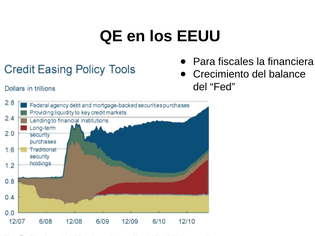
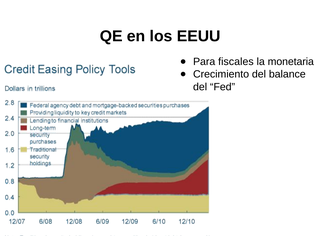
financiera: financiera -> monetaria (291, 62)
